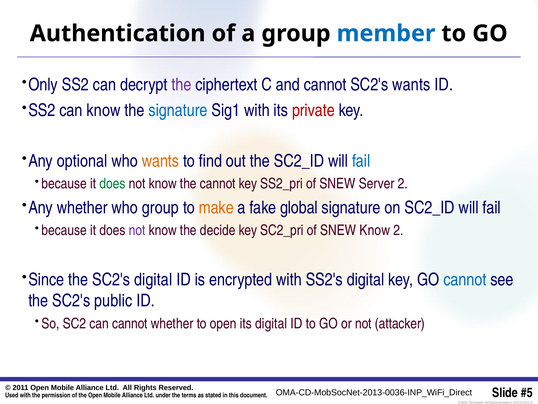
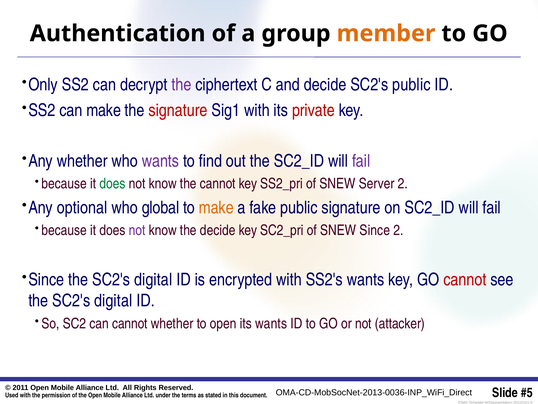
member colour: blue -> orange (386, 33)
and cannot: cannot -> decide (325, 85)
SC2's wants: wants -> public (411, 85)
can know: know -> make (104, 110)
signature colour: blue -> red (178, 110)
Any optional: optional -> whether (82, 161)
wants colour: orange -> purple (160, 161)
fail colour: blue -> purple (361, 161)
Any whether: whether -> optional (82, 207)
who group: group -> global (161, 207)
fake global: global -> public (299, 207)
SNEW Know: Know -> Since (375, 230)
SS2's digital: digital -> wants (366, 279)
cannot colour: blue -> red (465, 279)
public: public -> digital (113, 300)
its digital: digital -> wants (271, 323)
